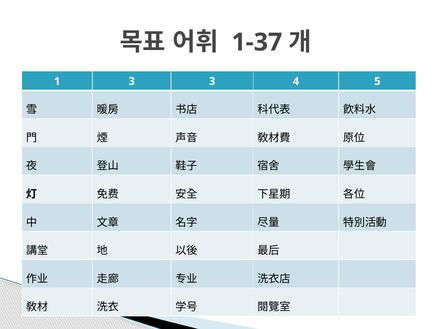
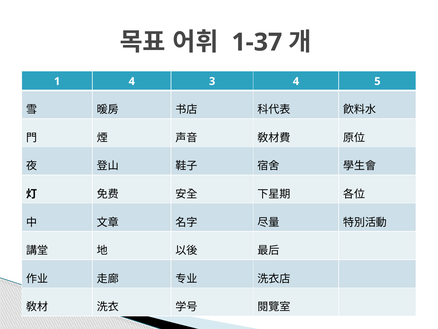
1 3: 3 -> 4 (132, 81)
